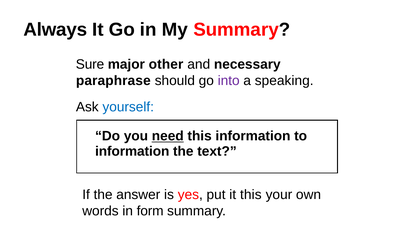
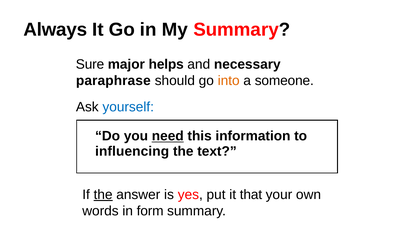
other: other -> helps (166, 64)
into colour: purple -> orange (229, 81)
speaking: speaking -> someone (284, 81)
information: information -> influencing (132, 151)
the underline: none -> present (103, 195)
it this: this -> that (251, 195)
